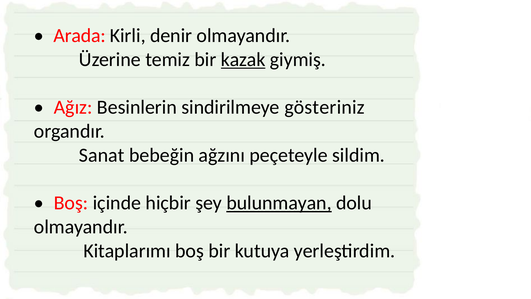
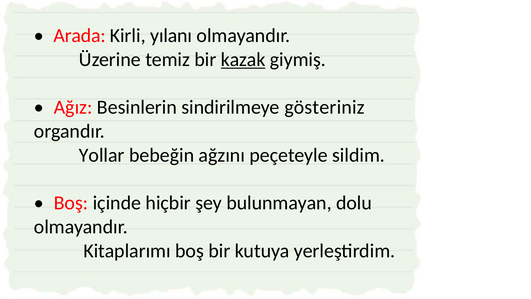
denir: denir -> yılanı (171, 36)
Sanat: Sanat -> Yollar (102, 155)
bulunmayan underline: present -> none (279, 203)
